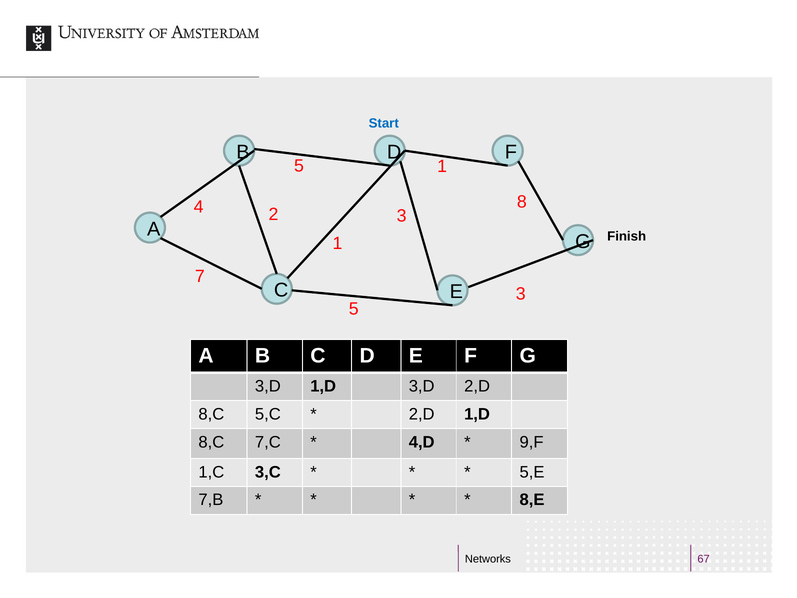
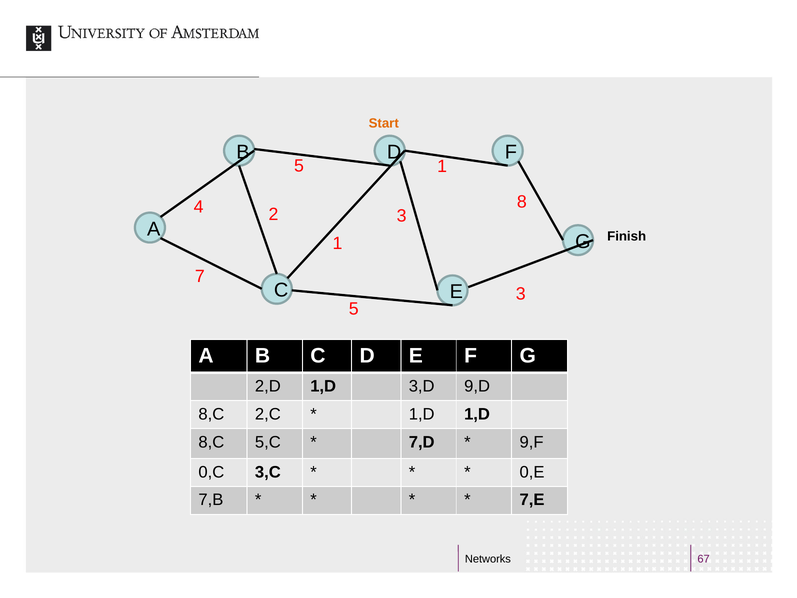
Start colour: blue -> orange (384, 123)
3,D: 3,D -> 2,D (268, 386)
3,D 2,D: 2,D -> 9,D (477, 386)
5,C: 5,C -> 2,C (268, 414)
2,D: 2,D -> 1,D (422, 414)
7,C: 7,C -> 5,C (268, 442)
4,D: 4,D -> 7,D (422, 442)
1,C: 1,C -> 0,C (211, 472)
5,E: 5,E -> 0,E (532, 472)
8,E: 8,E -> 7,E (532, 500)
